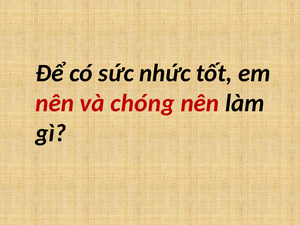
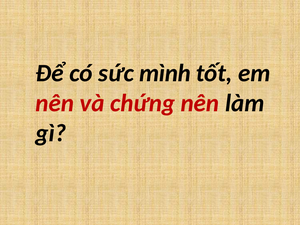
nhức: nhức -> mình (165, 73)
chóng: chóng -> chứng (143, 103)
